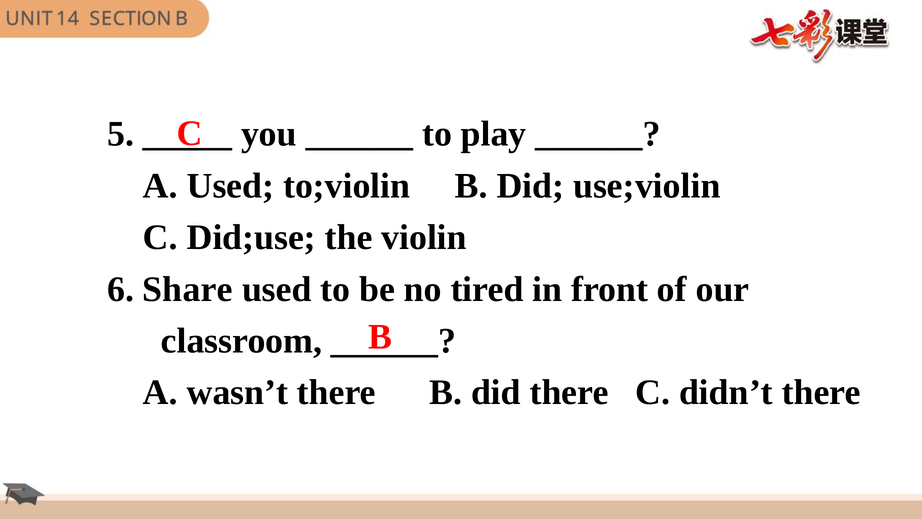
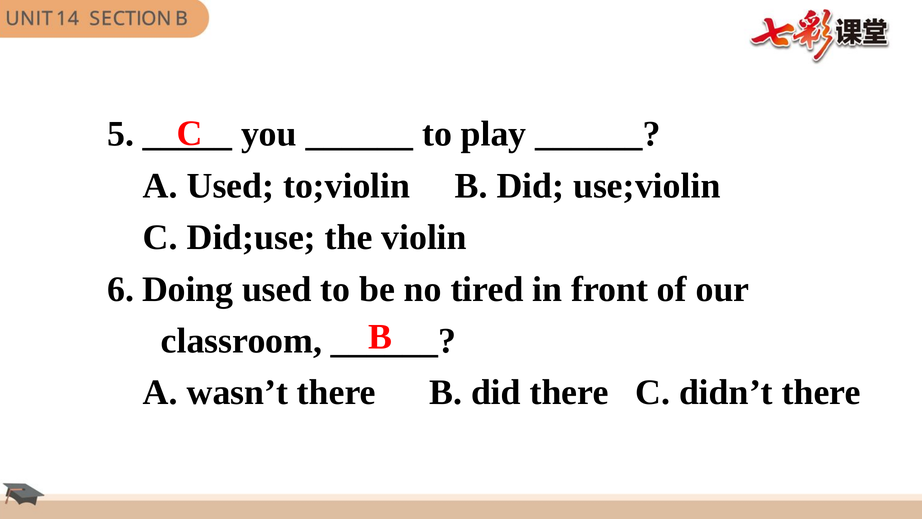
Share: Share -> Doing (188, 289)
